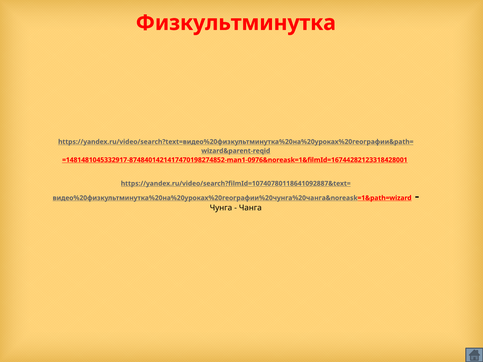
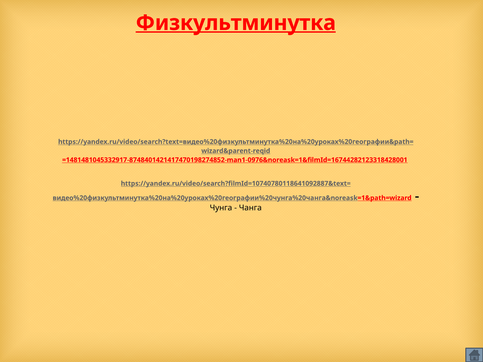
Физкультминутка underline: none -> present (236, 23)
